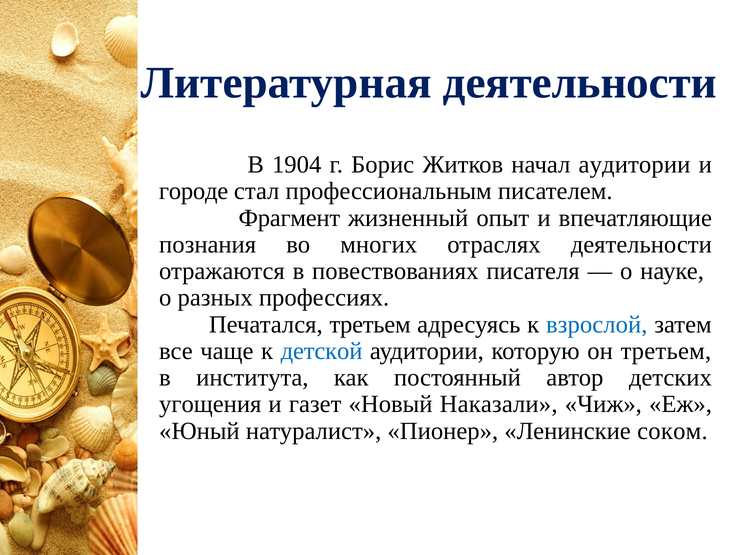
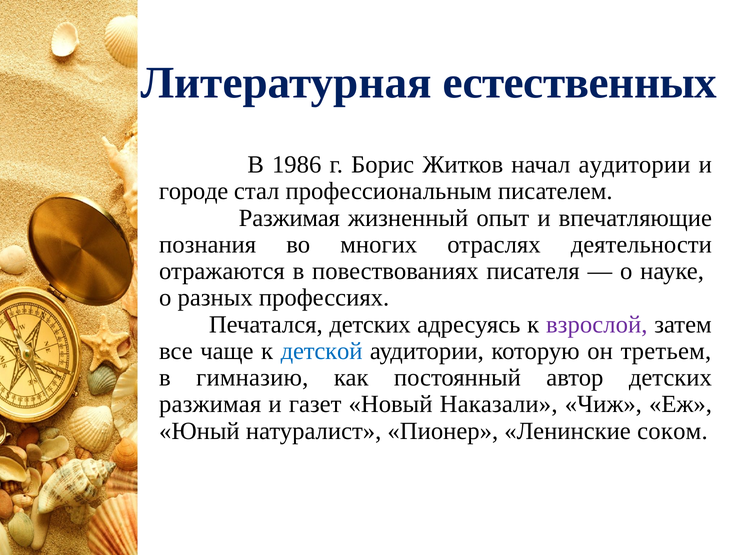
Литературная деятельности: деятельности -> естественных (580, 83)
1904: 1904 -> 1986 (297, 165)
Фрагмент: Фрагмент -> Разжимая (289, 218)
Печатался третьем: третьем -> детских (370, 324)
взрослой colour: blue -> purple (597, 324)
института: института -> гимназию (252, 378)
угощения: угощения -> разжимая (210, 404)
